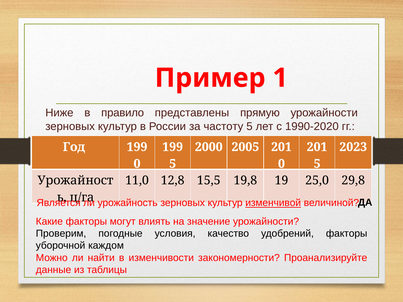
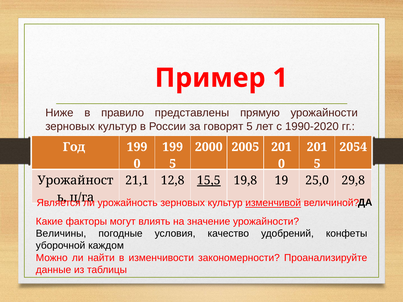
частоту: частоту -> говорят (223, 126)
2023: 2023 -> 2054 (353, 147)
11,0: 11,0 -> 21,1 (137, 181)
15,5 underline: none -> present (209, 181)
Проверим: Проверим -> Величины (61, 234)
удобрений факторы: факторы -> конфеты (347, 234)
